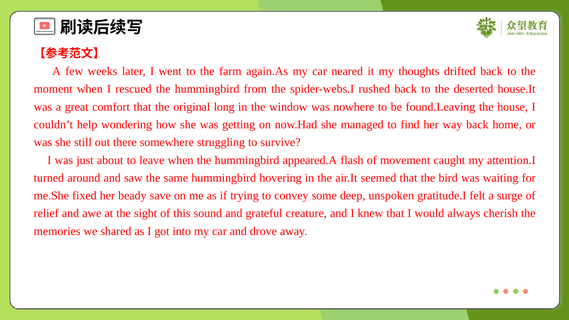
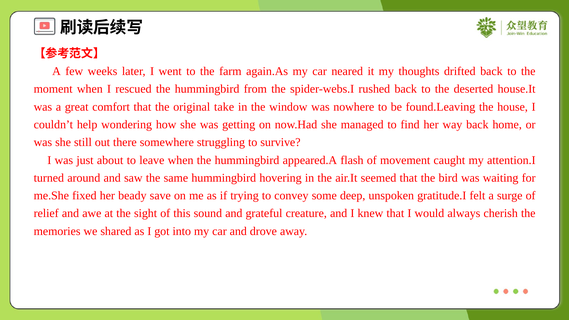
long: long -> take (224, 107)
